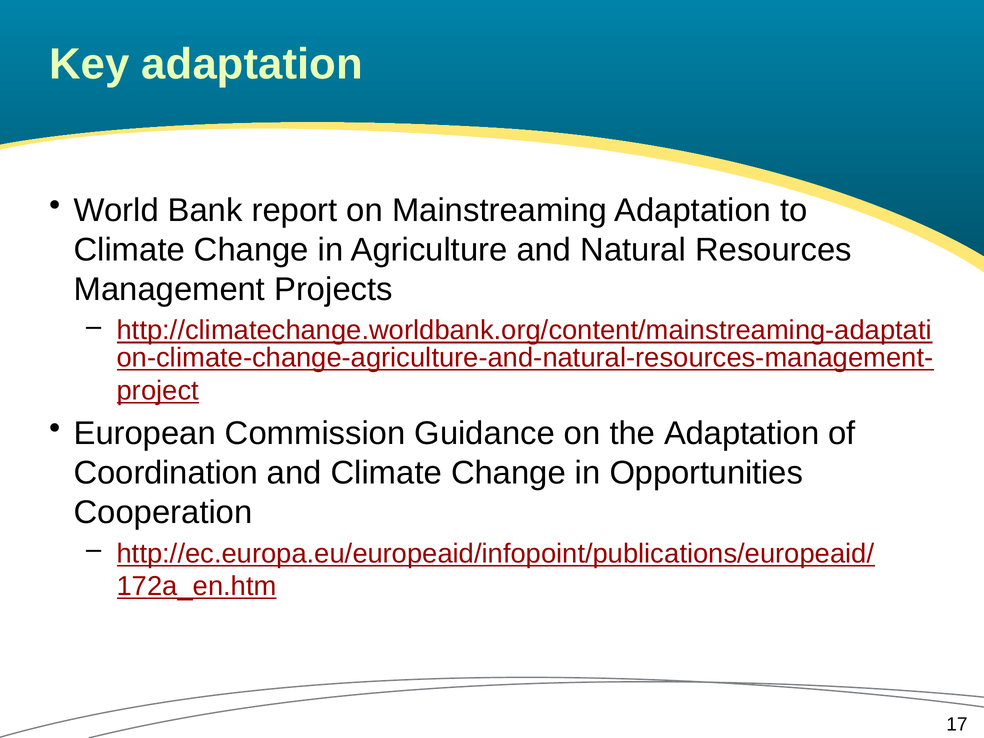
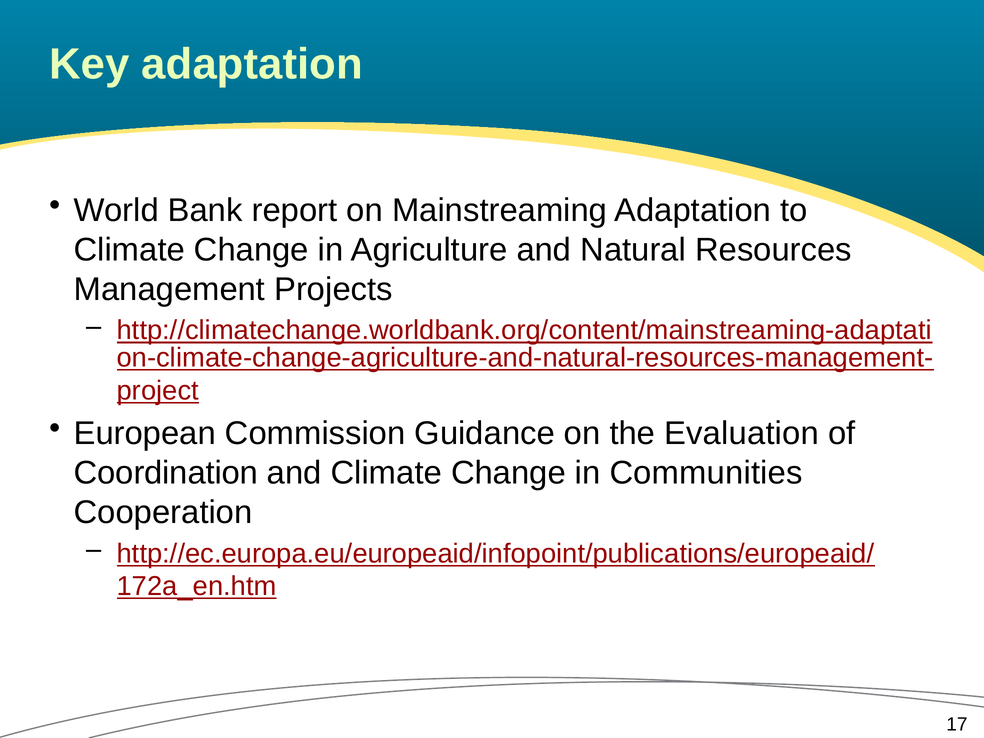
the Adaptation: Adaptation -> Evaluation (742, 434)
Opportunities: Opportunities -> Communities (706, 473)
